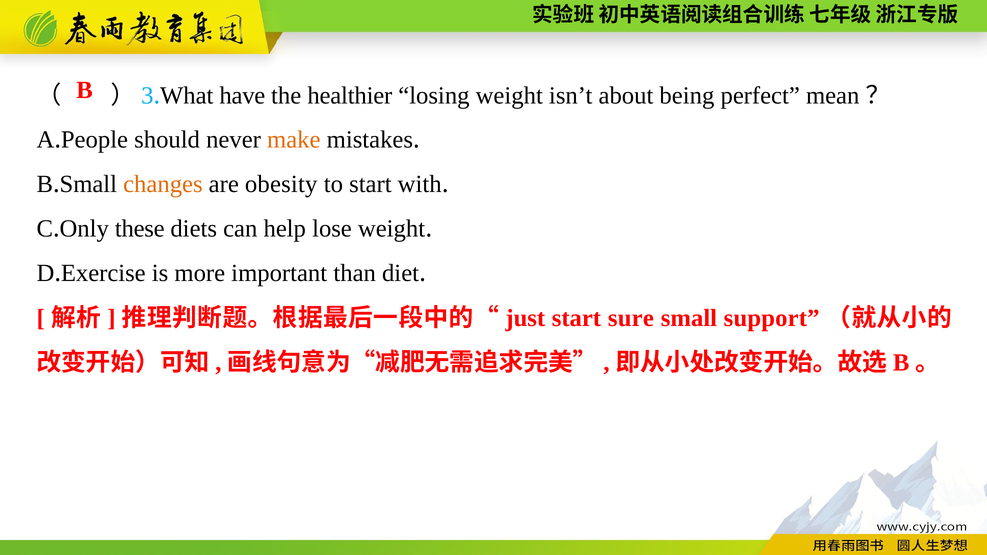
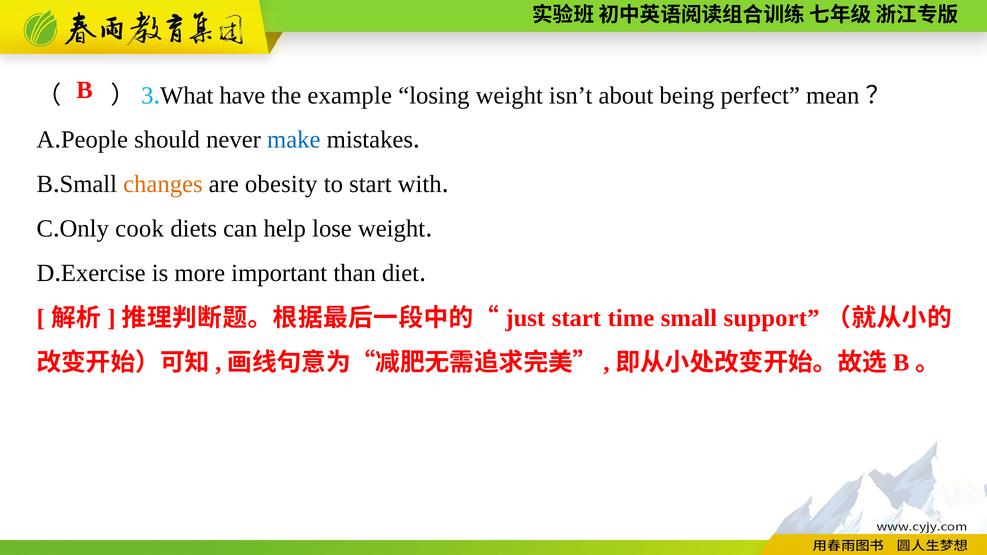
healthier: healthier -> example (350, 95)
make colour: orange -> blue (294, 140)
these: these -> cook (140, 229)
sure: sure -> time (631, 318)
